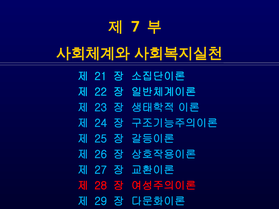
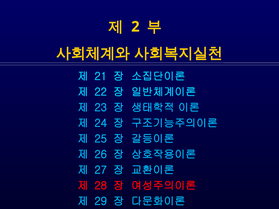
7: 7 -> 2 (135, 27)
